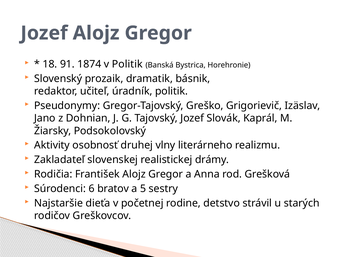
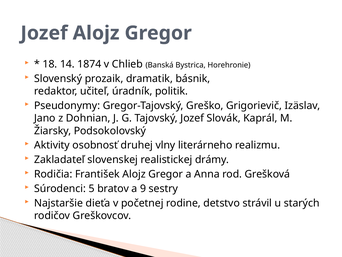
91: 91 -> 14 (67, 64)
v Politik: Politik -> Chlieb (127, 64)
6: 6 -> 5 (92, 188)
5: 5 -> 9 (143, 188)
